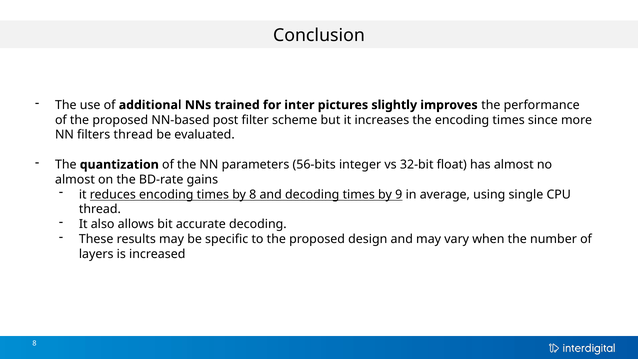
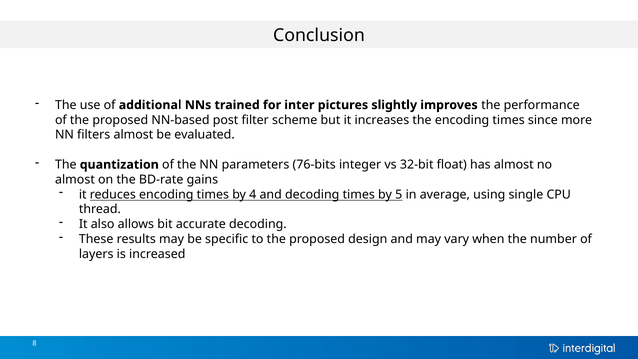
filters thread: thread -> almost (133, 135)
56-bits: 56-bits -> 76-bits (314, 165)
by 8: 8 -> 4 (253, 194)
9: 9 -> 5 (399, 194)
